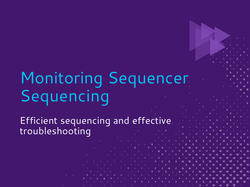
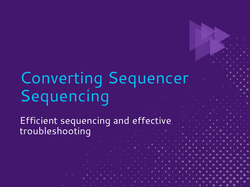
Monitoring: Monitoring -> Converting (61, 78)
